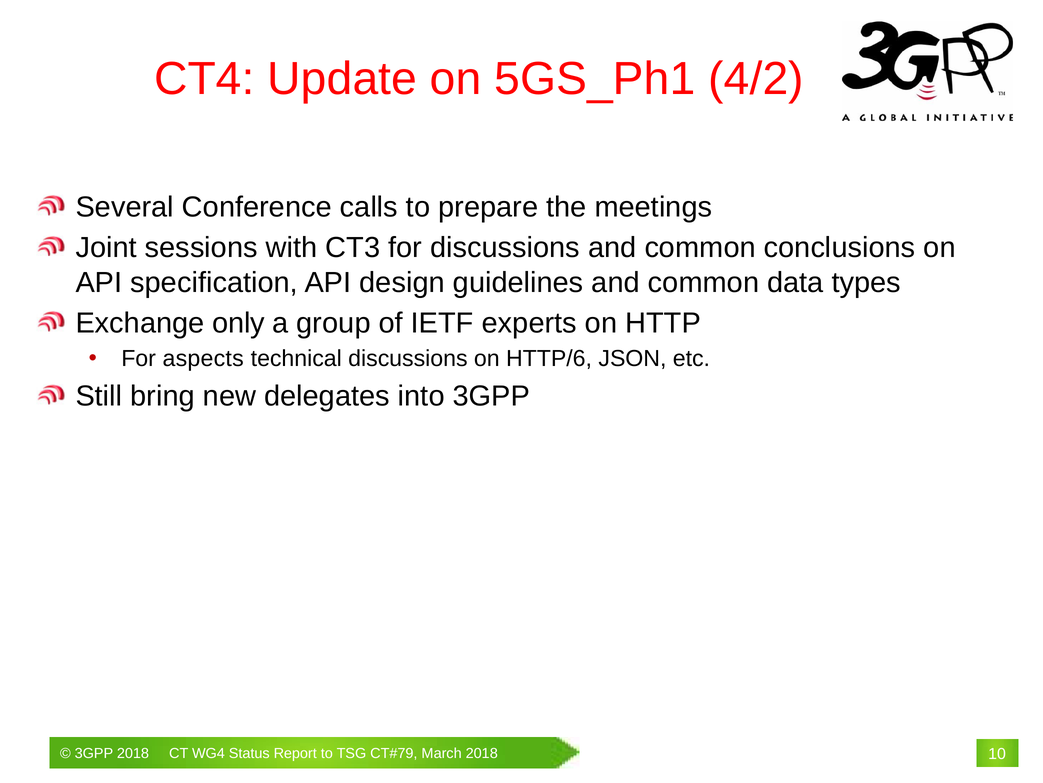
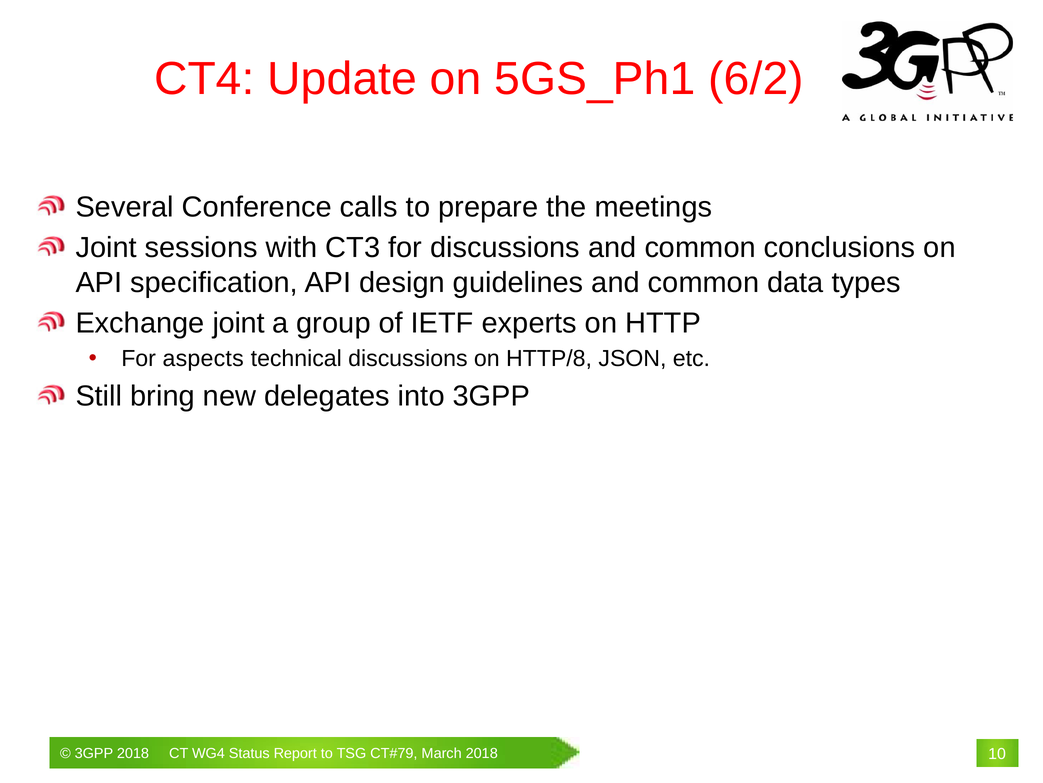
4/2: 4/2 -> 6/2 (756, 79)
Exchange only: only -> joint (239, 323)
HTTP/6: HTTP/6 -> HTTP/8 (549, 358)
